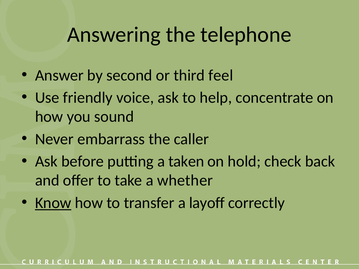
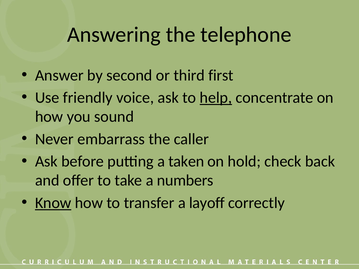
feel: feel -> first (221, 75)
help underline: none -> present (216, 98)
whether: whether -> numbers (185, 181)
